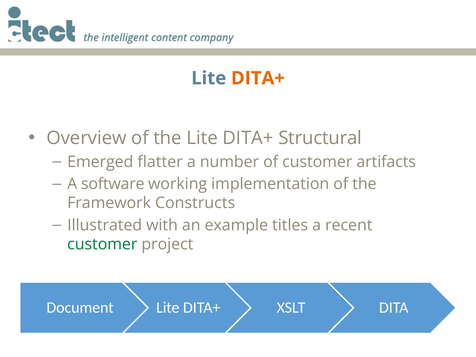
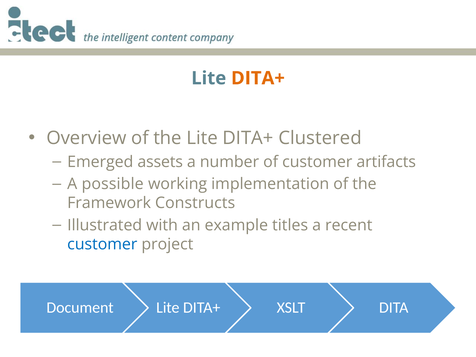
Structural: Structural -> Clustered (320, 138)
flatter: flatter -> assets (160, 162)
software: software -> possible (113, 184)
customer colour: green -> blue (102, 244)
